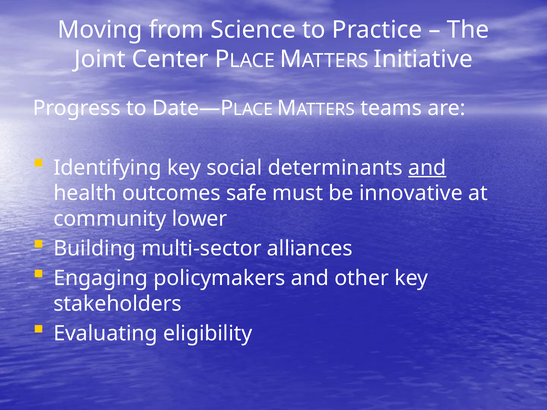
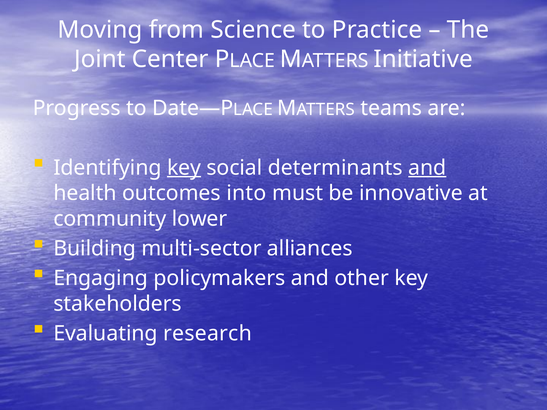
key underline: none -> present (184, 168)
safe: safe -> into (246, 193)
eligibility: eligibility -> research (208, 334)
